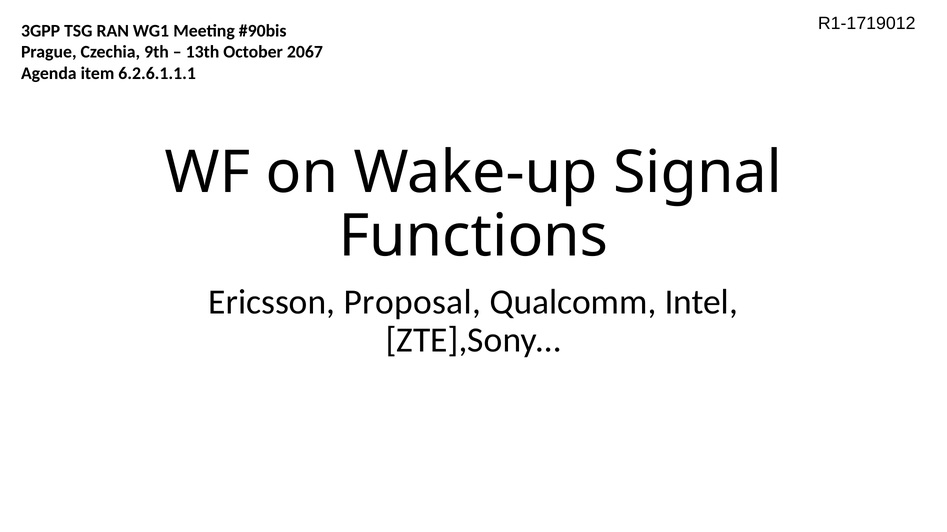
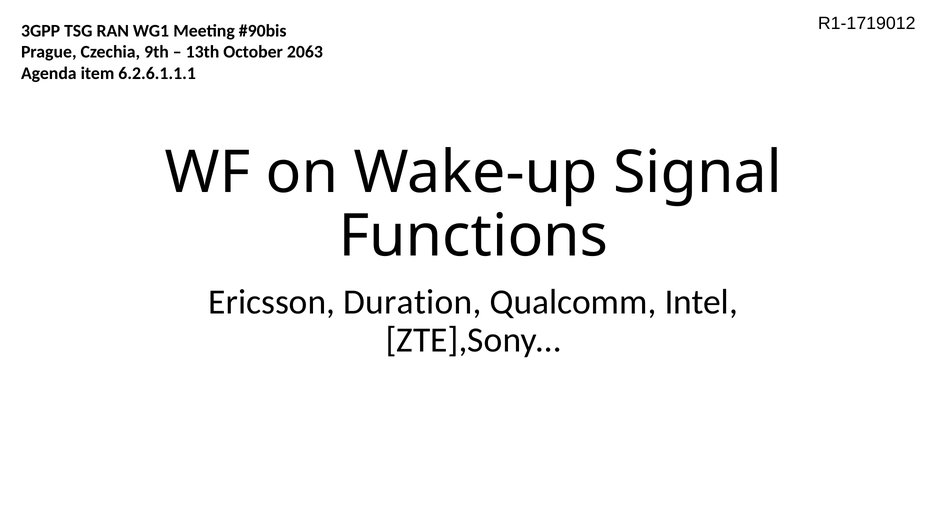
2067: 2067 -> 2063 (305, 52)
Proposal: Proposal -> Duration (412, 302)
